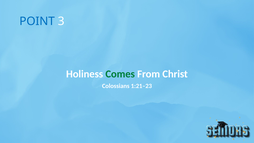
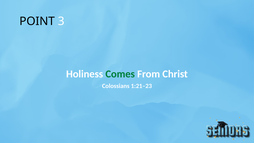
POINT colour: blue -> black (37, 21)
